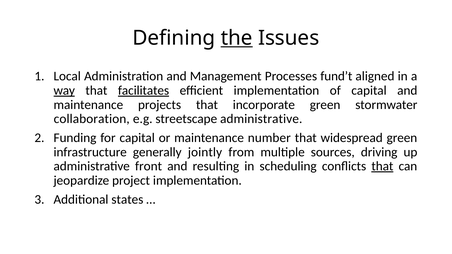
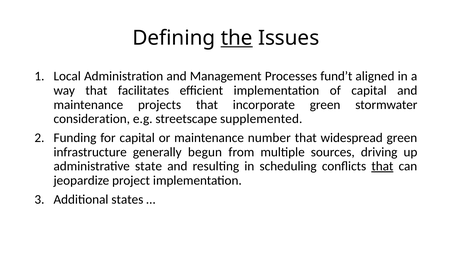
way underline: present -> none (64, 91)
facilitates underline: present -> none (144, 91)
collaboration: collaboration -> consideration (92, 119)
streetscape administrative: administrative -> supplemented (261, 119)
jointly: jointly -> begun (205, 152)
front: front -> state (149, 166)
